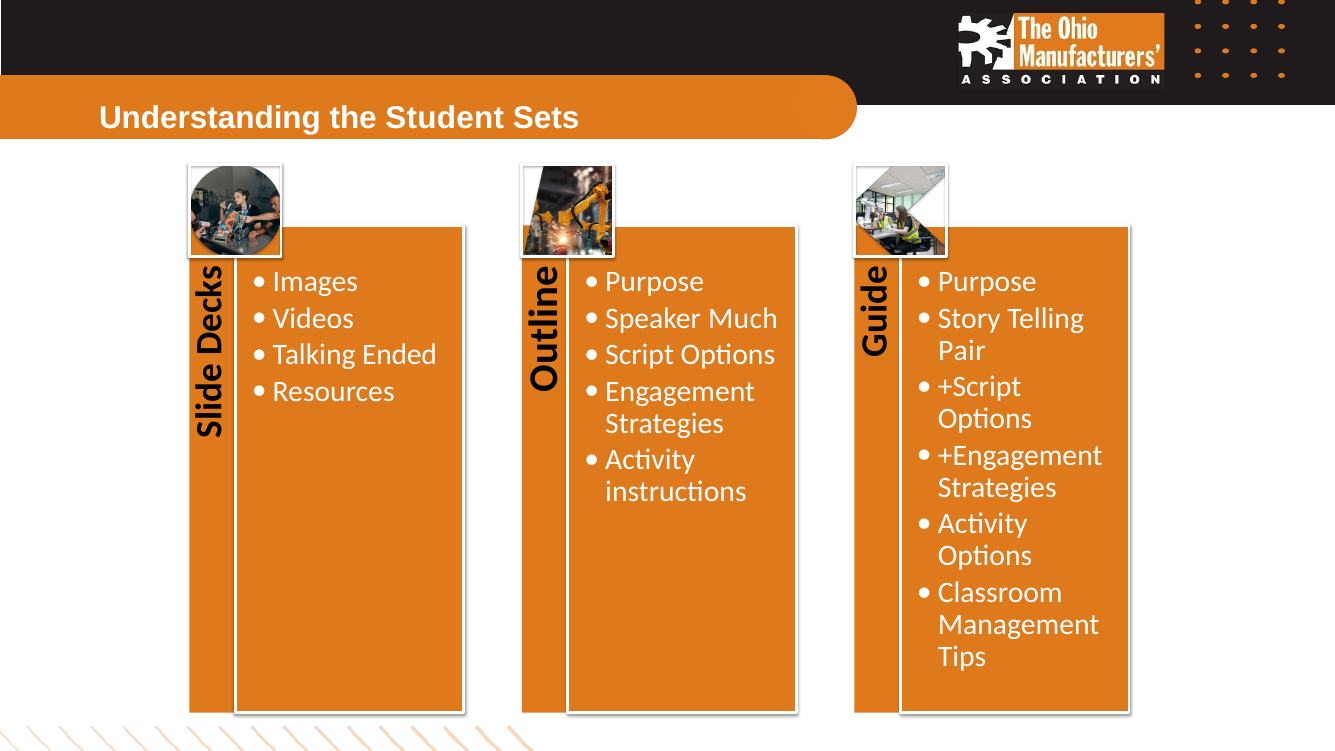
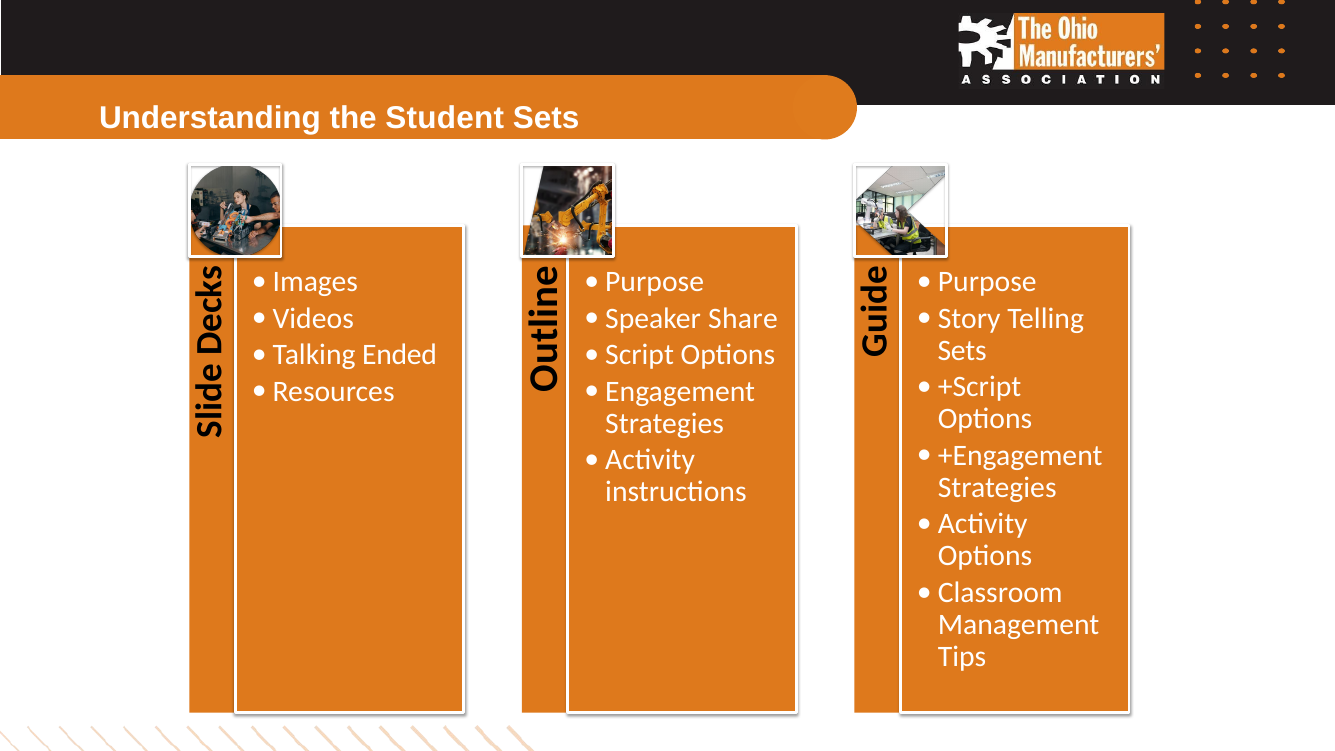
Much: Much -> Share (743, 318)
Pair: Pair -> Sets (962, 350)
